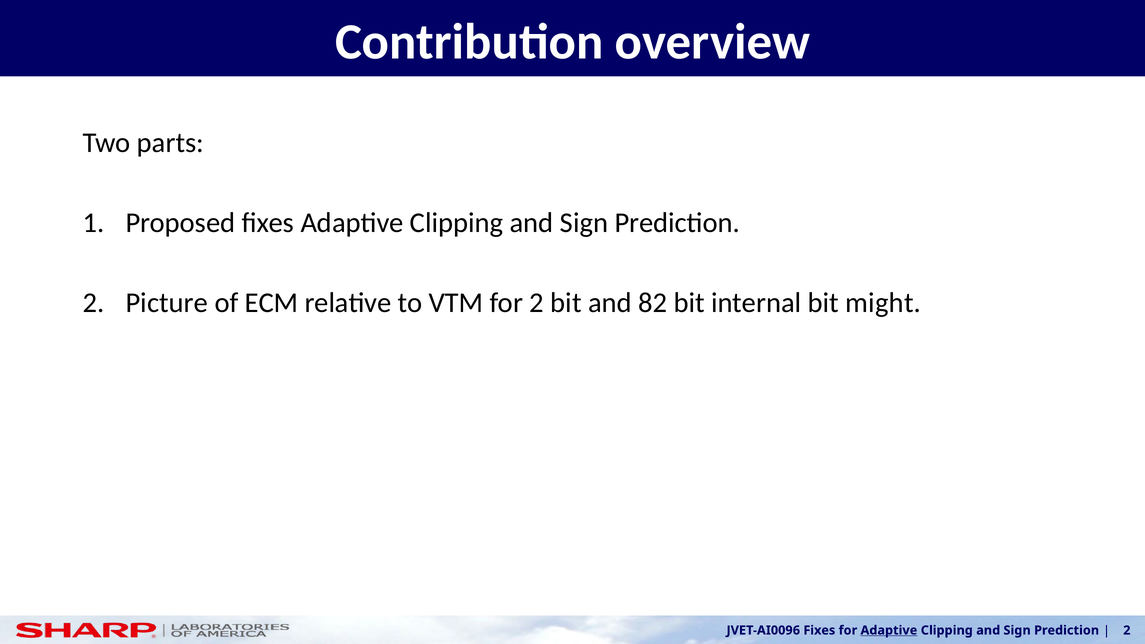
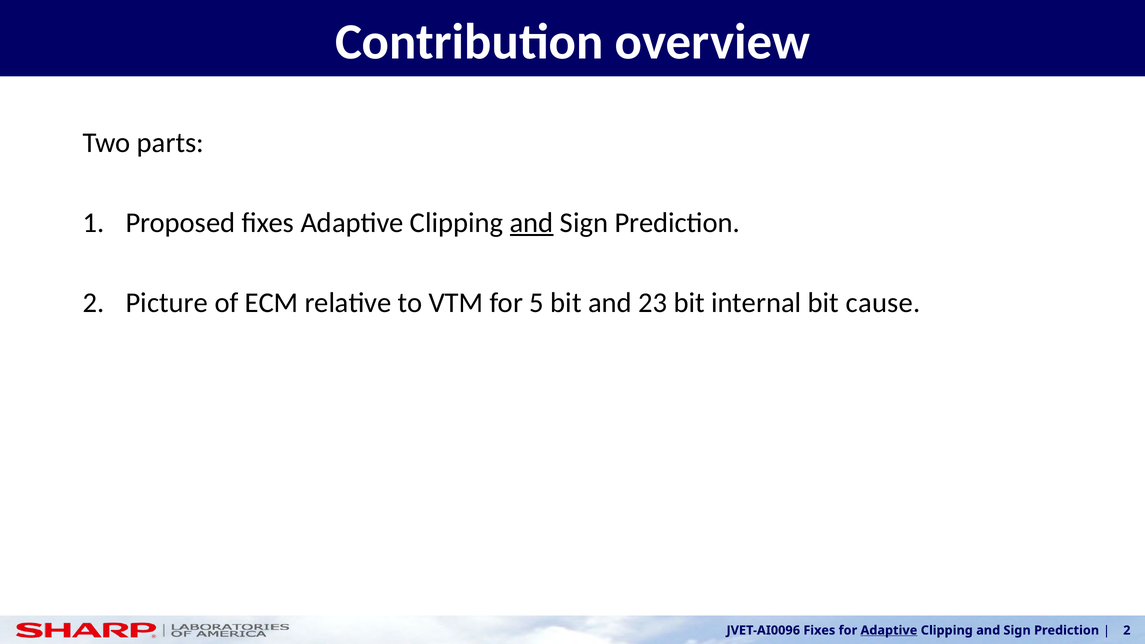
and underline: none -> present (532, 223)
for 2: 2 -> 5 (537, 303)
82: 82 -> 23 (653, 303)
might: might -> cause (883, 303)
